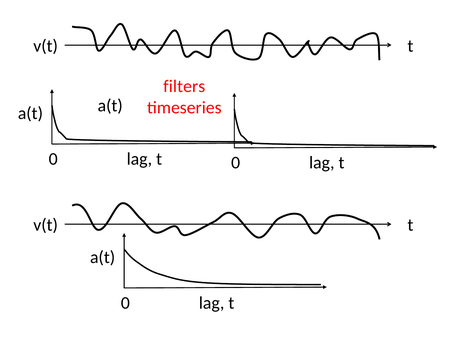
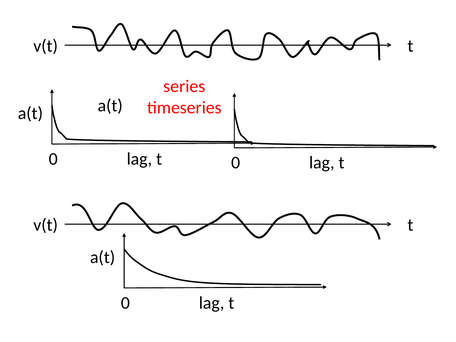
filters: filters -> series (184, 86)
